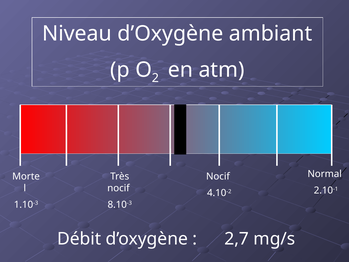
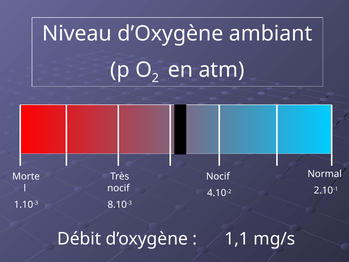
2,7: 2,7 -> 1,1 (237, 239)
